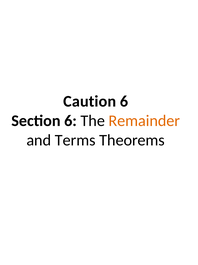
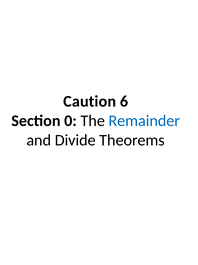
Section 6: 6 -> 0 (70, 120)
Remainder colour: orange -> blue (144, 120)
Terms: Terms -> Divide (75, 140)
